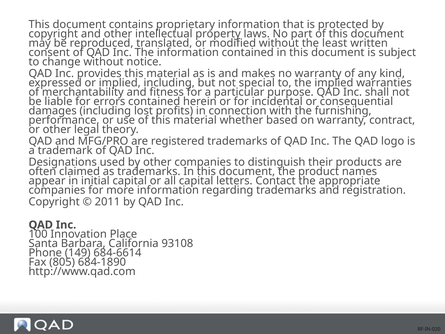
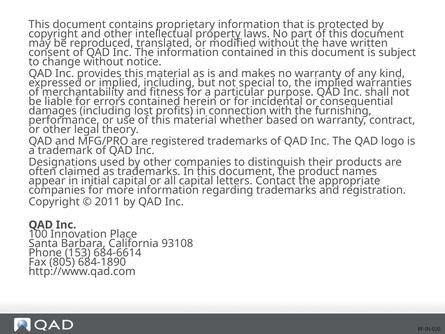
least: least -> have (335, 43)
149: 149 -> 153 (78, 253)
